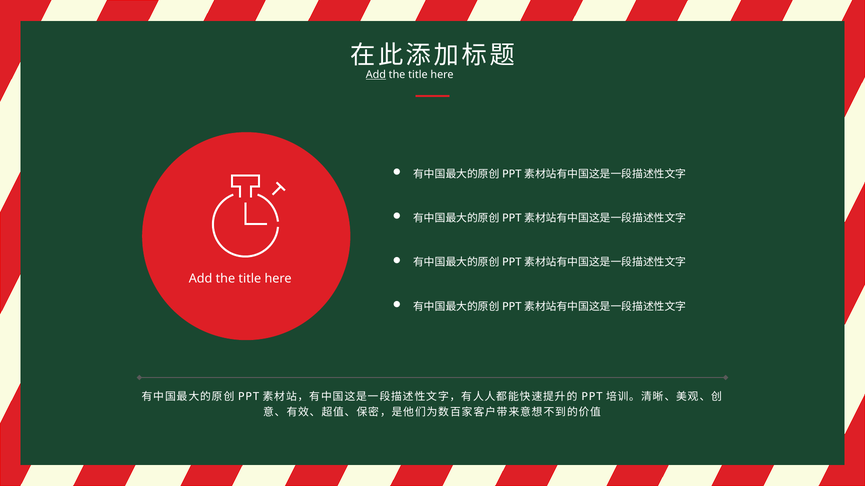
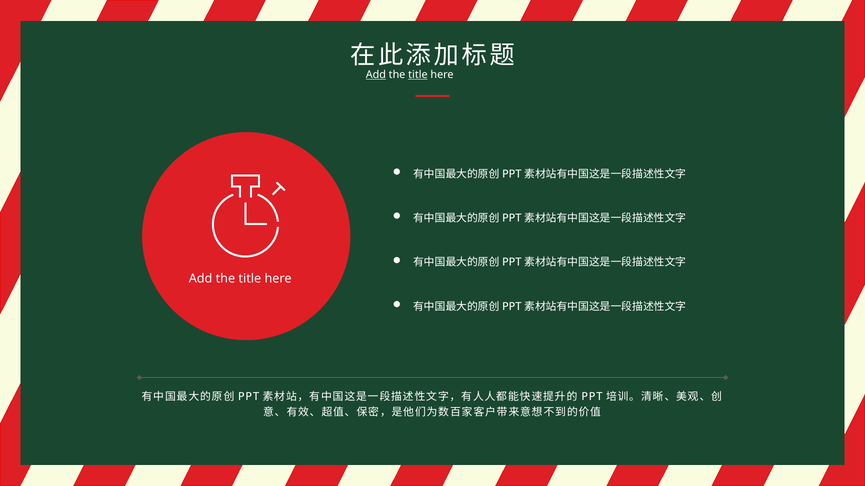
title underline: none -> present (418, 75)
